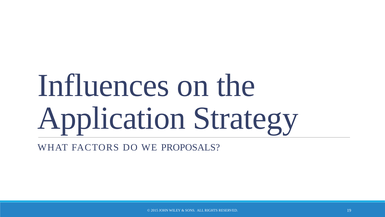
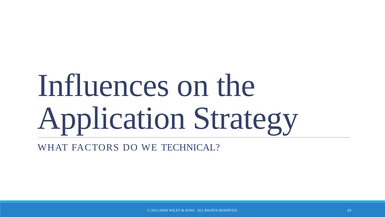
PROPOSALS: PROPOSALS -> TECHNICAL (190, 147)
